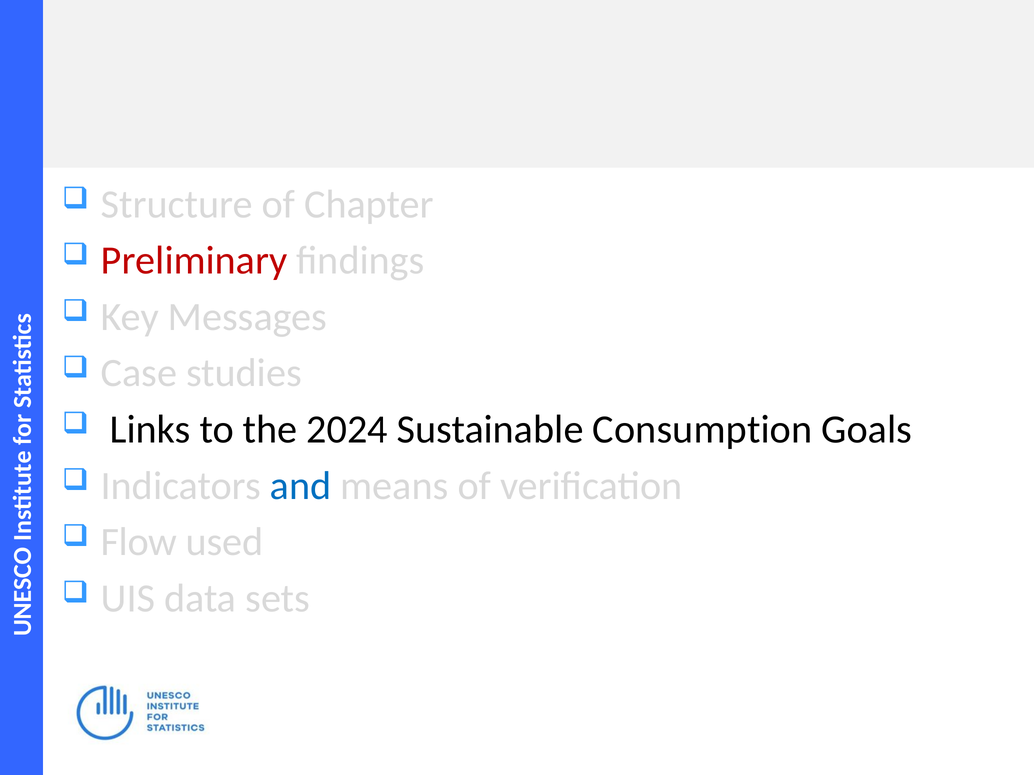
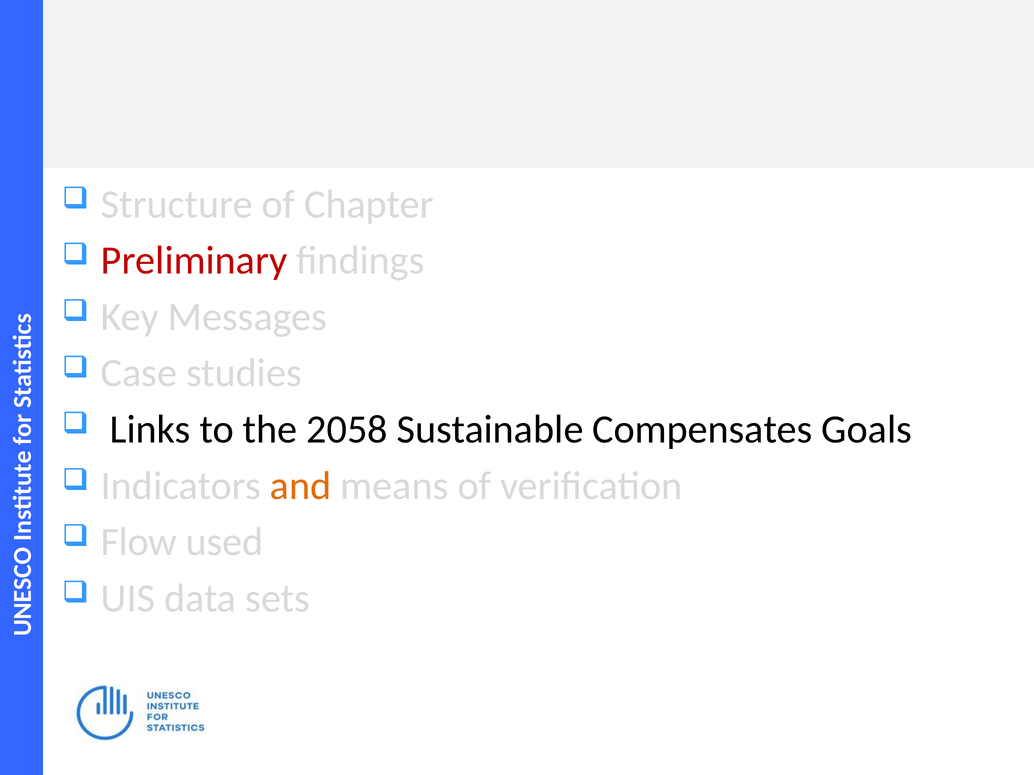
2024: 2024 -> 2058 (347, 430)
Consumption: Consumption -> Compensates (703, 430)
and colour: blue -> orange (301, 486)
